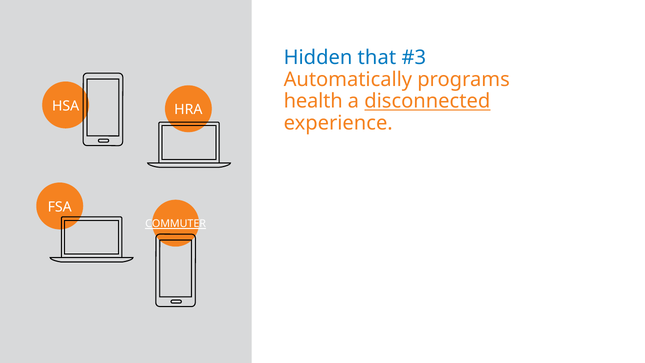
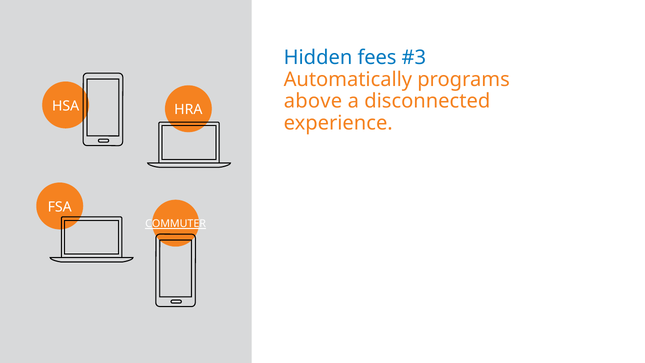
that: that -> fees (377, 58)
health: health -> above (313, 101)
disconnected underline: present -> none (427, 101)
